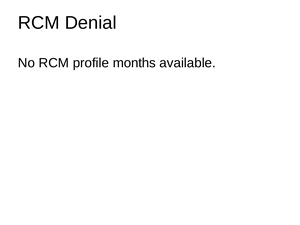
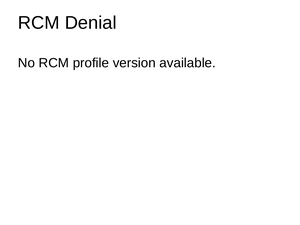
months: months -> version (134, 63)
